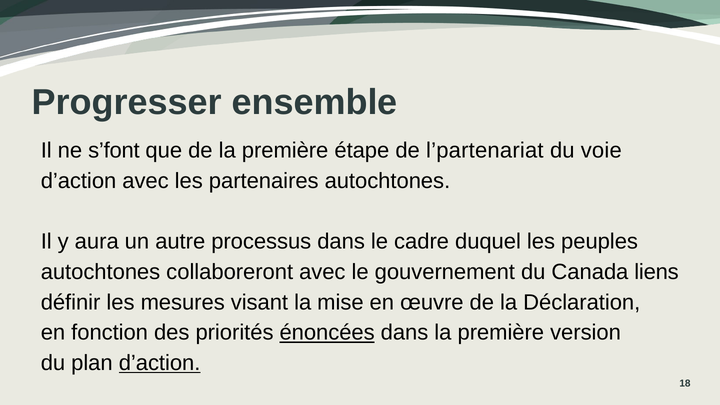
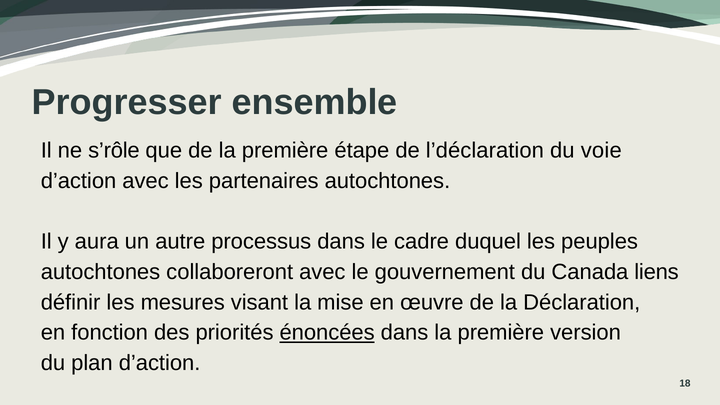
s’font: s’font -> s’rôle (114, 151)
l’partenariat: l’partenariat -> l’déclaration (485, 151)
d’action underline: present -> none (160, 363)
